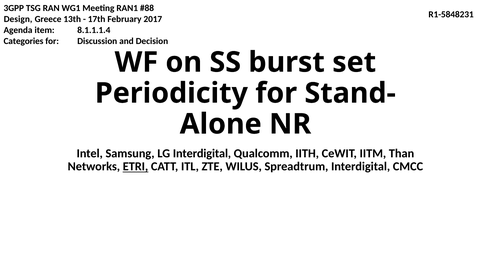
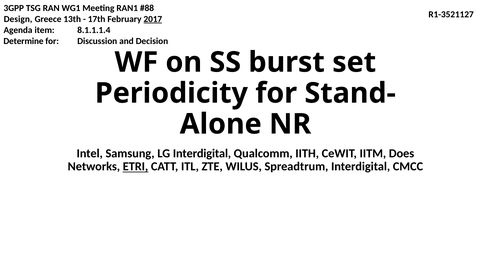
R1-5848231: R1-5848231 -> R1-3521127 (451, 14)
2017 underline: none -> present (153, 19)
Categories: Categories -> Determine (23, 41)
Than: Than -> Does (402, 153)
